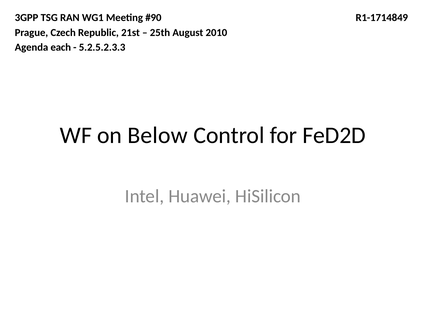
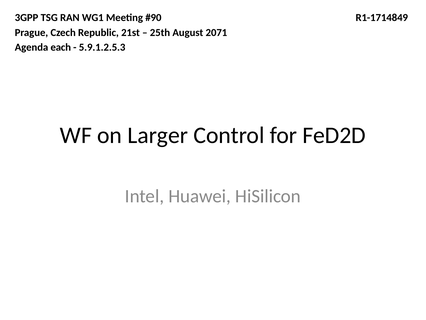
2010: 2010 -> 2071 (216, 32)
5.2.5.2.3.3: 5.2.5.2.3.3 -> 5.9.1.2.5.3 (102, 47)
Below: Below -> Larger (158, 135)
